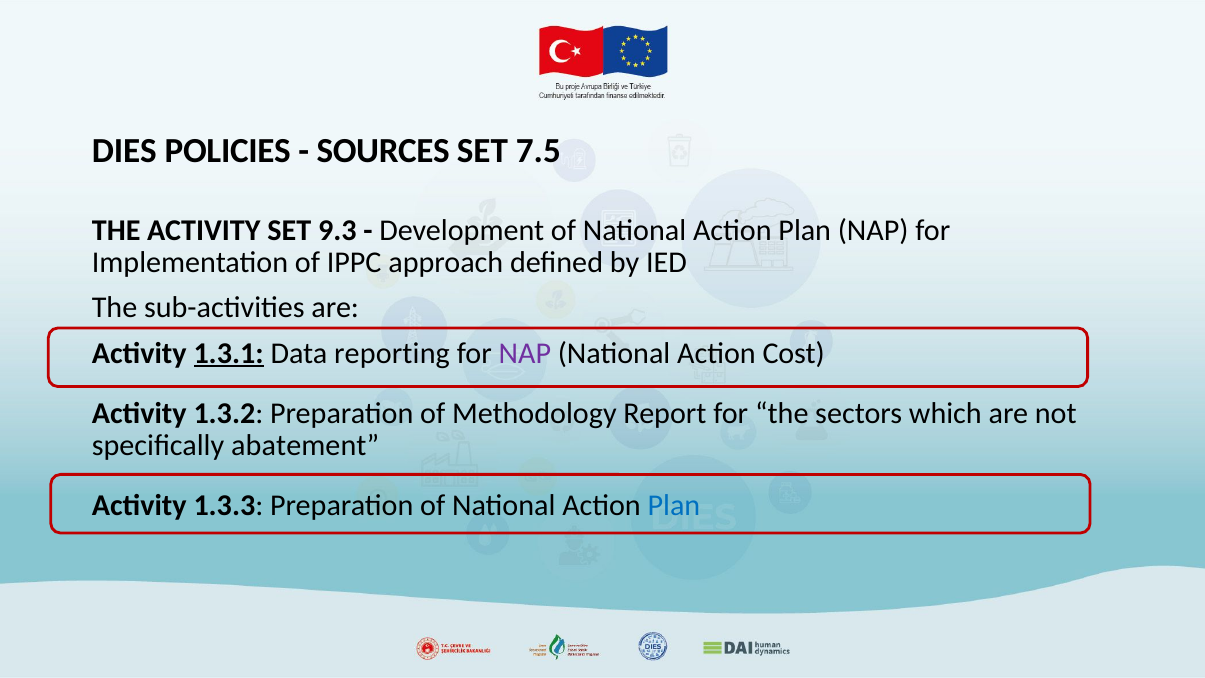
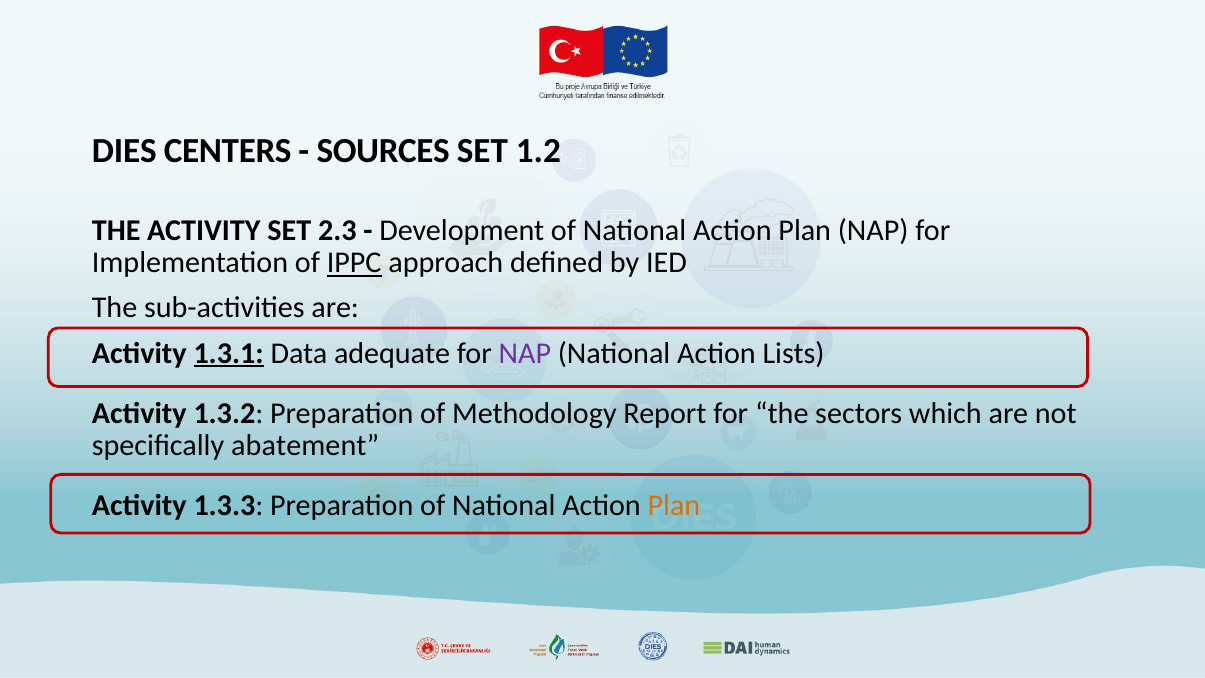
POLICIES: POLICIES -> CENTERS (228, 151)
7.5: 7.5 -> 1.2 (538, 151)
9.3: 9.3 -> 2.3 (337, 230)
IPPC underline: none -> present (354, 263)
reporting: reporting -> adequate (392, 353)
Cost: Cost -> Lists (794, 353)
Plan colour: blue -> orange (674, 506)
